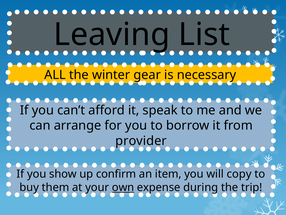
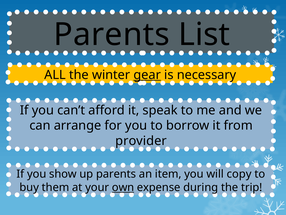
Leaving: Leaving -> Parents (112, 35)
gear underline: none -> present (147, 75)
up confirm: confirm -> parents (116, 174)
